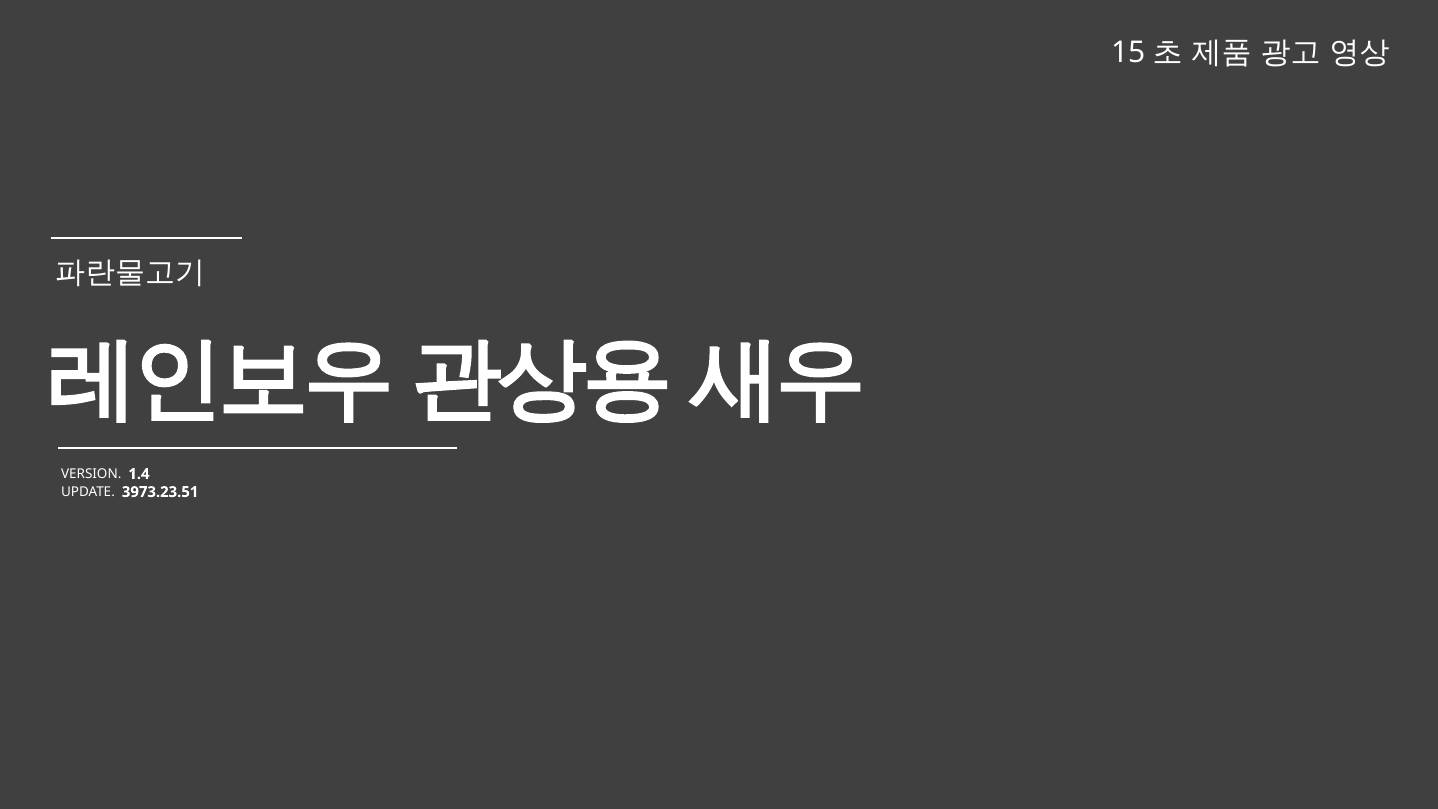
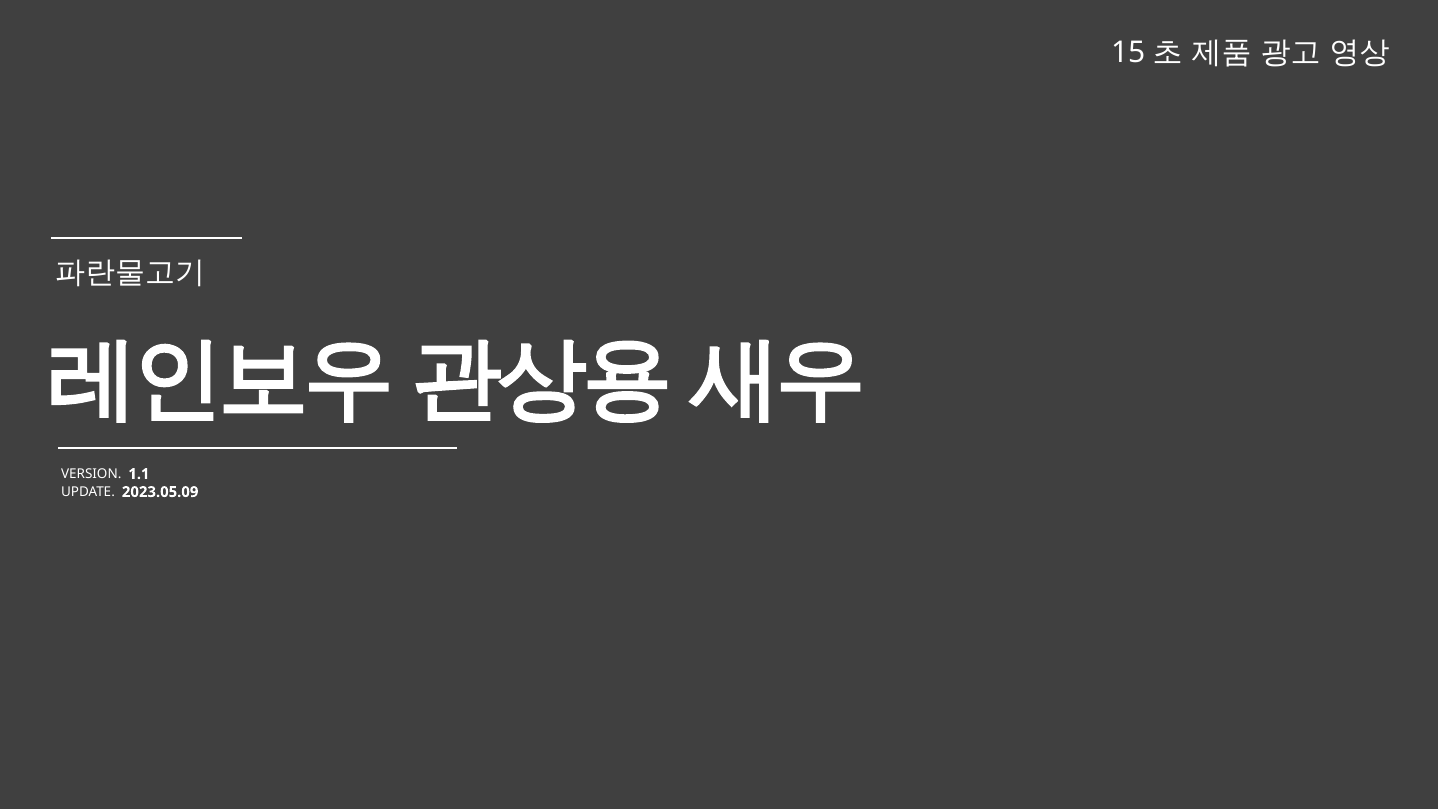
1.4: 1.4 -> 1.1 (139, 474)
3973.23.51: 3973.23.51 -> 2023.05.09 (160, 492)
